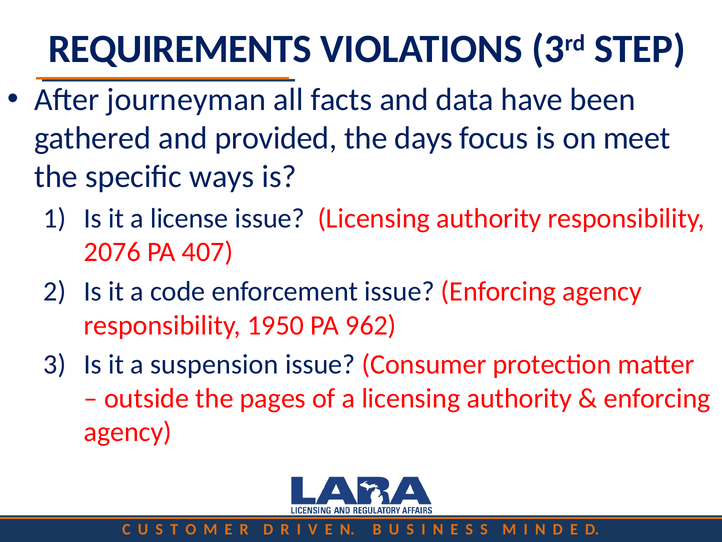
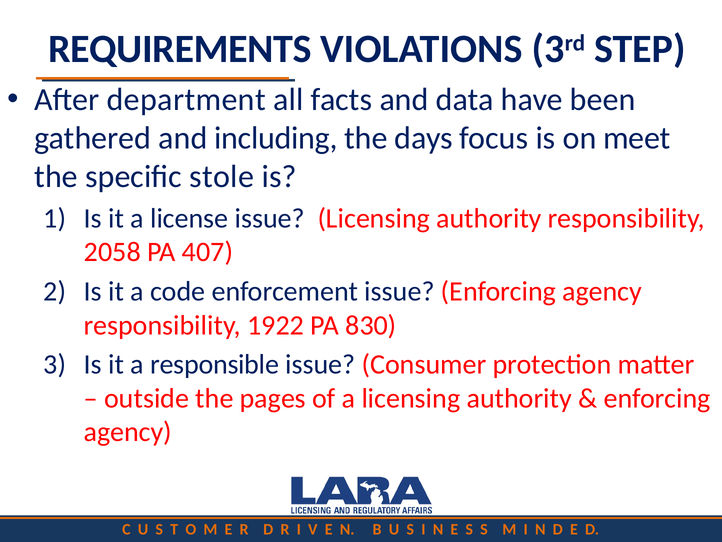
journeyman: journeyman -> department (186, 100)
provided: provided -> including (276, 138)
ways: ways -> stole (222, 177)
2076: 2076 -> 2058 (112, 252)
1950: 1950 -> 1922 (276, 325)
962: 962 -> 830 (371, 325)
suspension: suspension -> responsible (215, 364)
